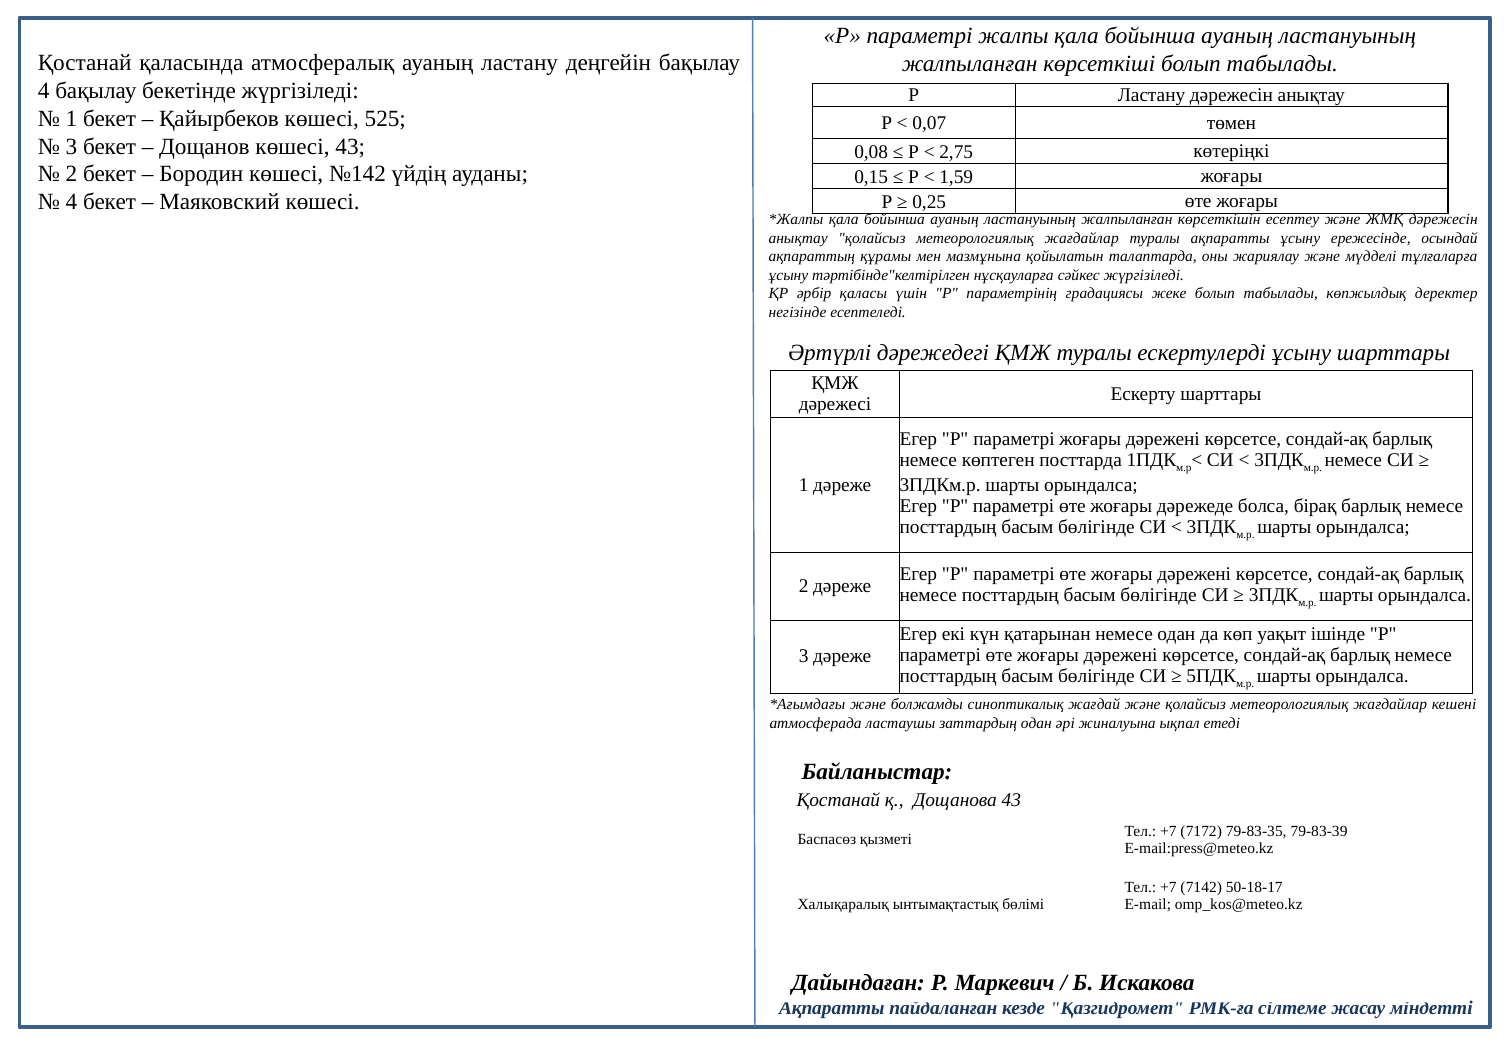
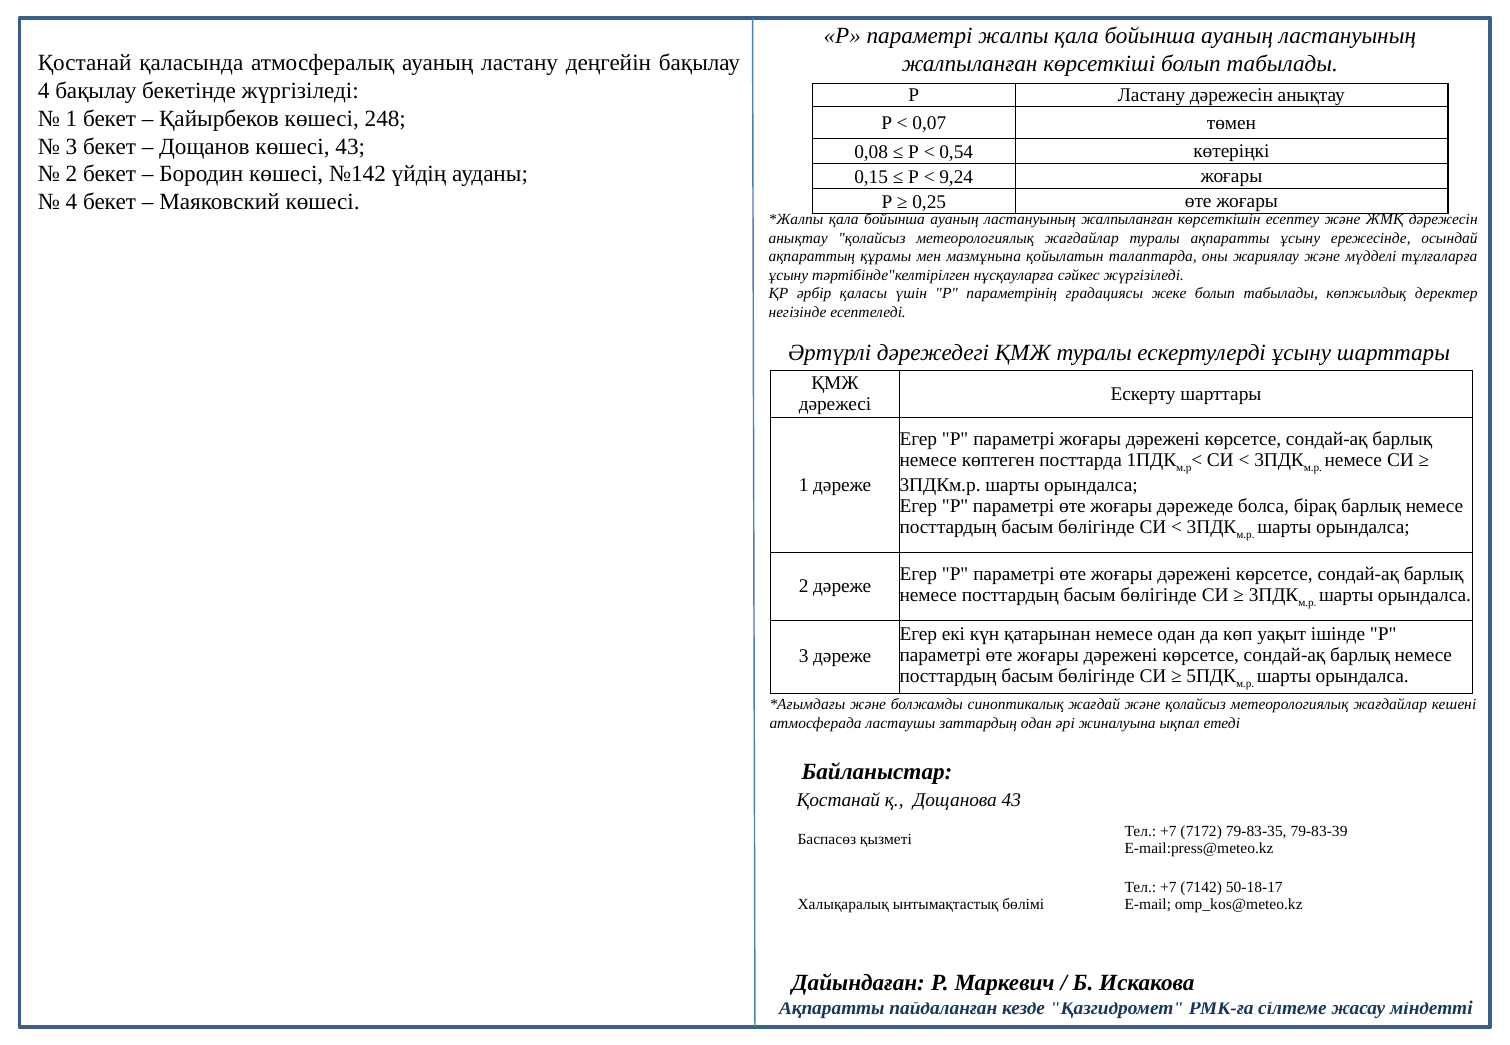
525: 525 -> 248 (385, 119)
2,75: 2,75 -> 0,54 (956, 152)
1,59: 1,59 -> 9,24 (956, 177)
